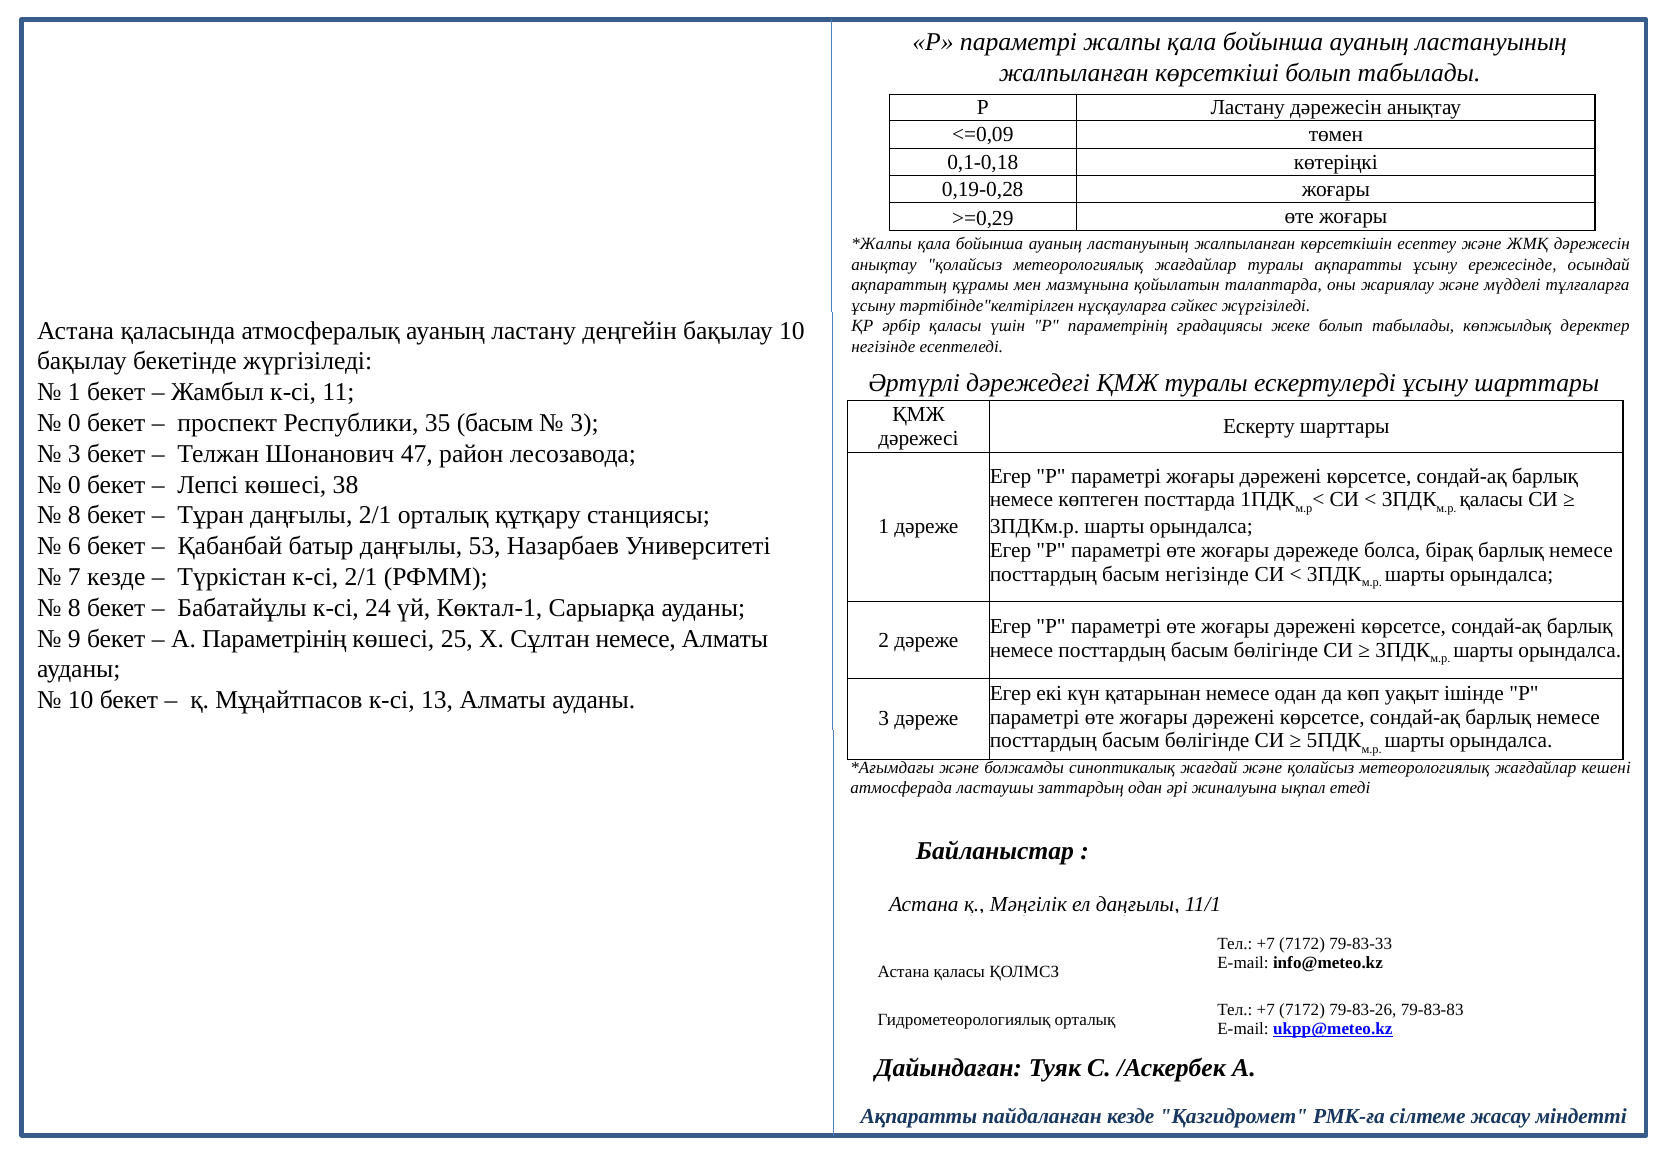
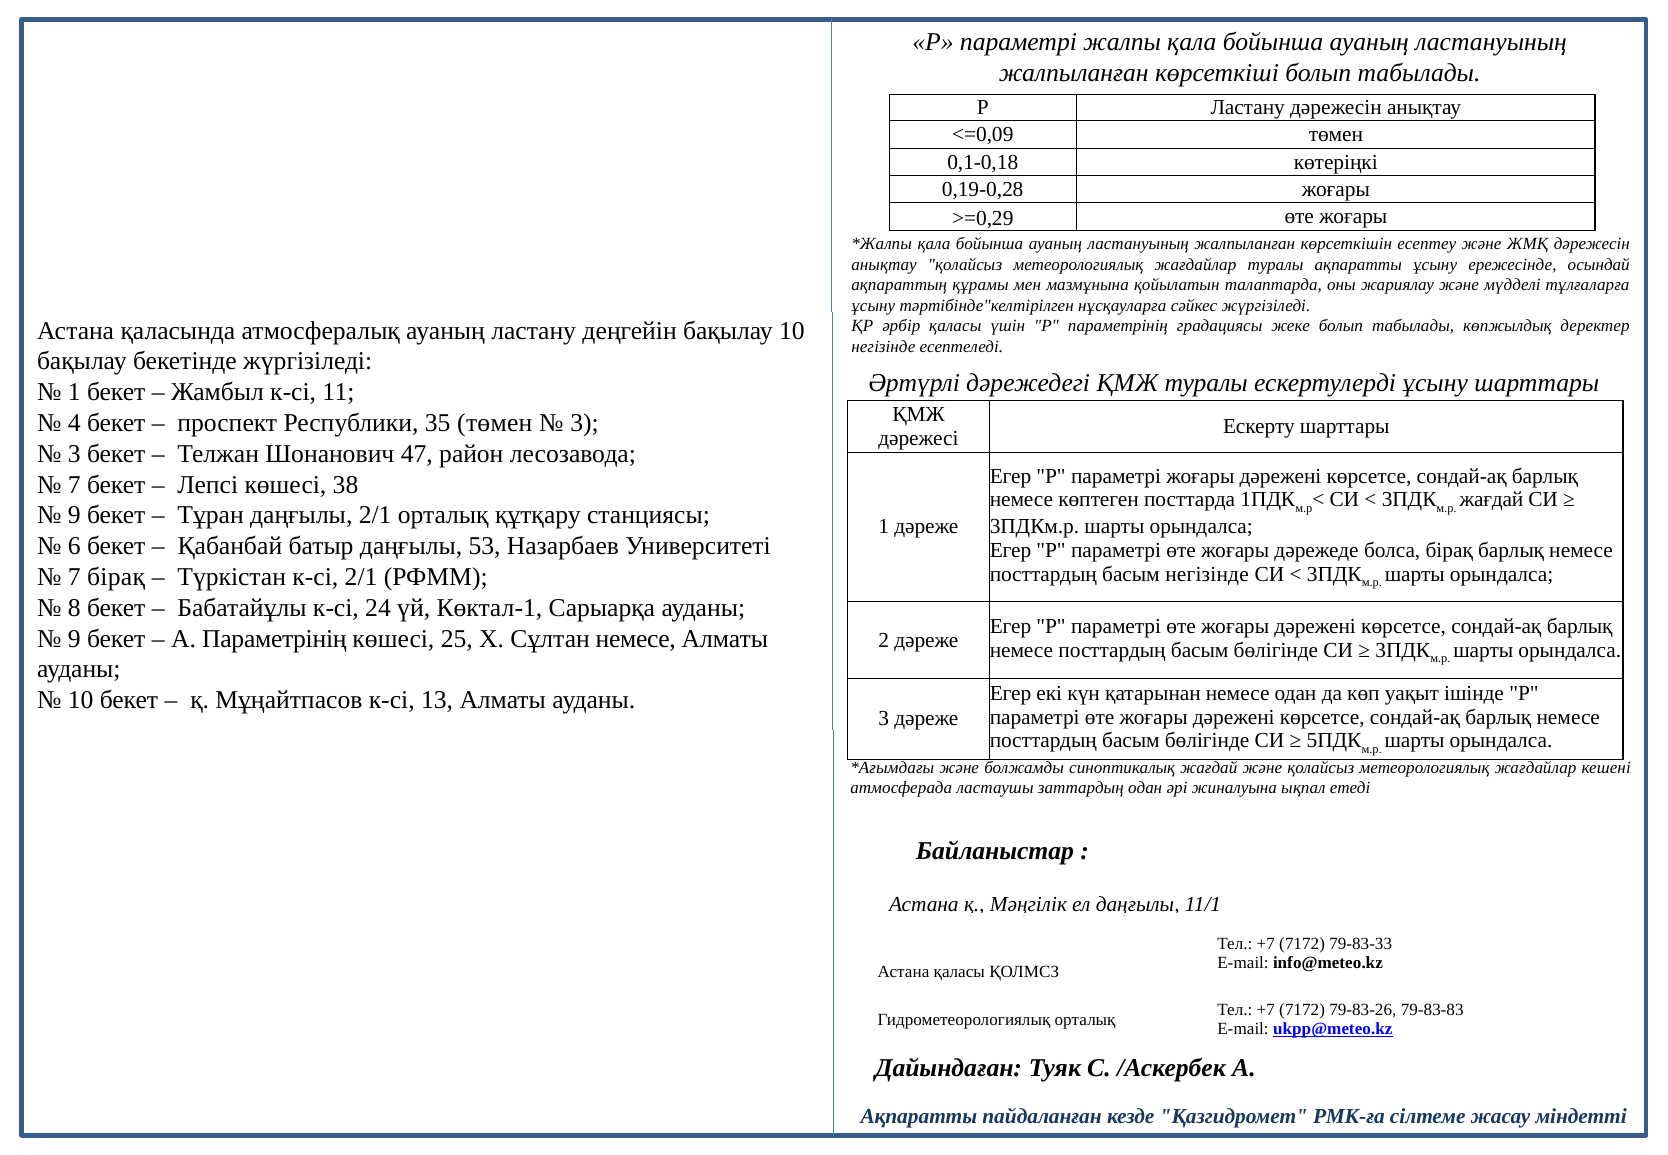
0: 0 -> 4 (74, 423)
35 басым: басым -> төмен (495, 423)
0: 0 -> 7 (74, 485)
қаласы: қаласы -> жағдай (1491, 500)
8: 8 -> 9 (74, 515)
7 кезде: кезде -> бірақ (116, 577)
